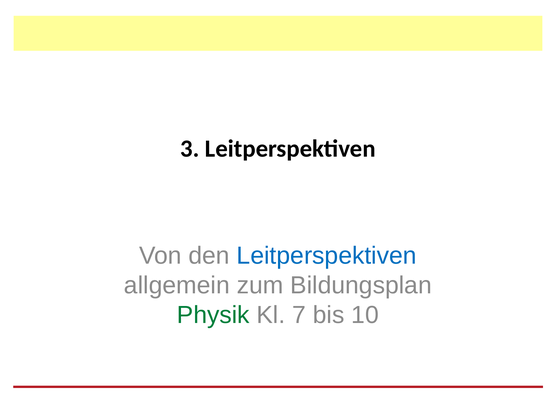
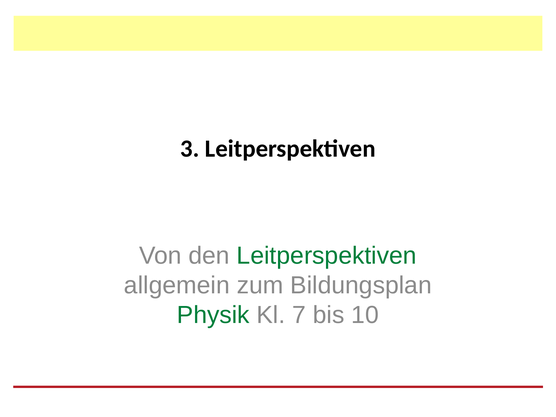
Leitperspektiven colour: blue -> green (327, 256)
